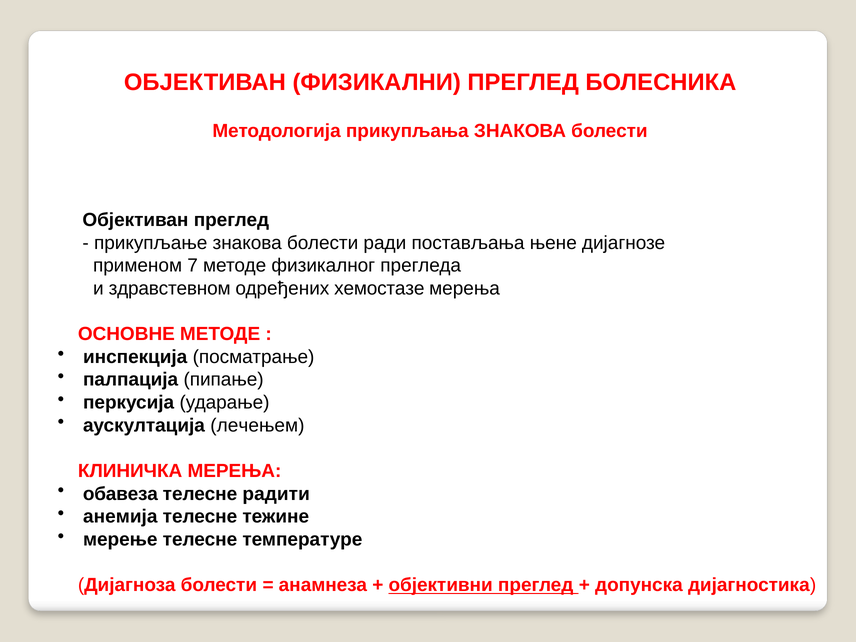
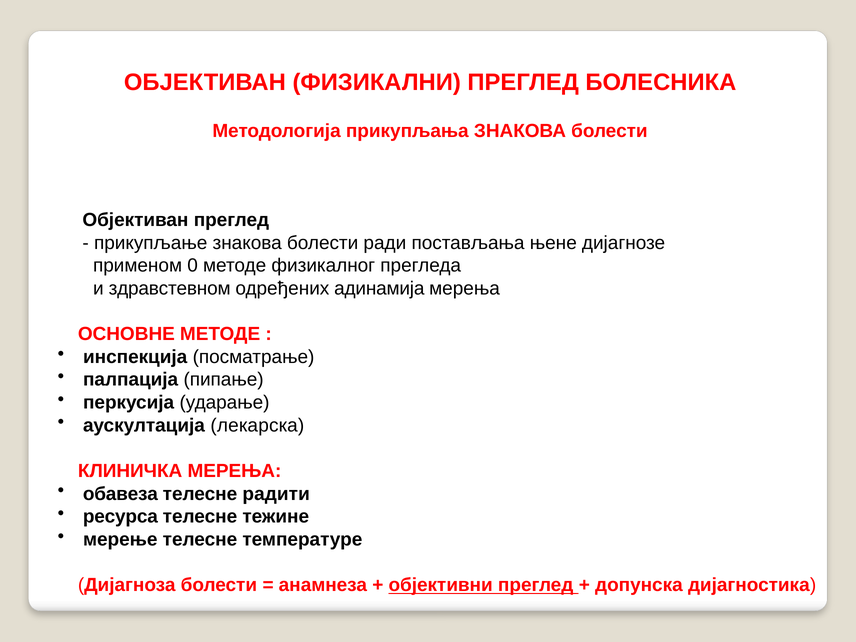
7: 7 -> 0 (193, 266)
хемостазе: хемостазе -> адинамија (379, 288)
лечењем: лечењем -> лекарска (257, 425)
анемија: анемија -> ресурса (120, 517)
